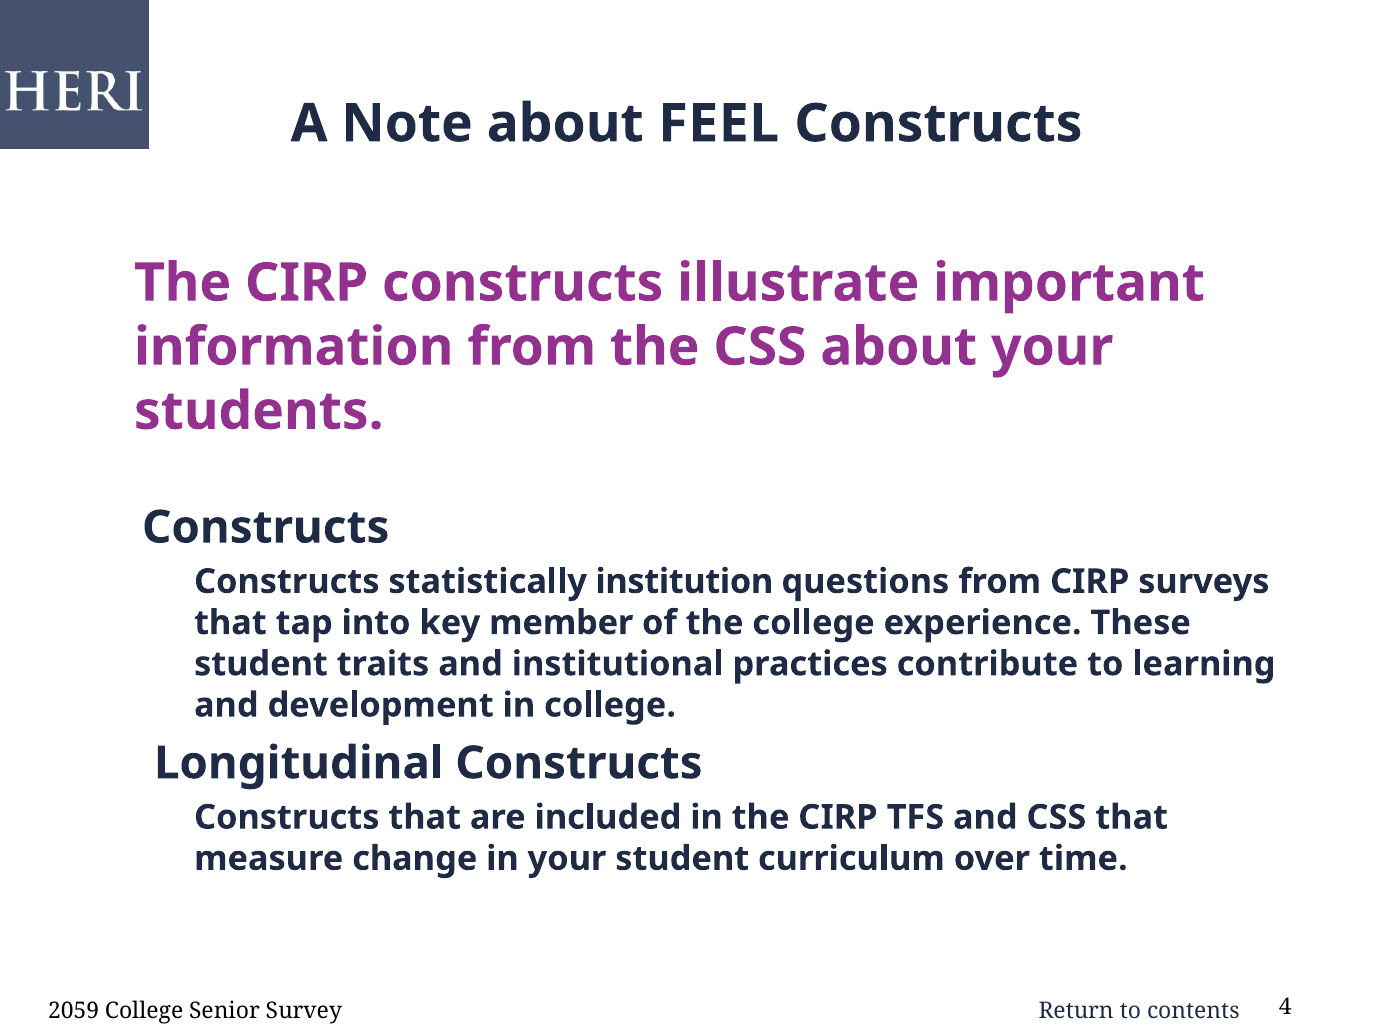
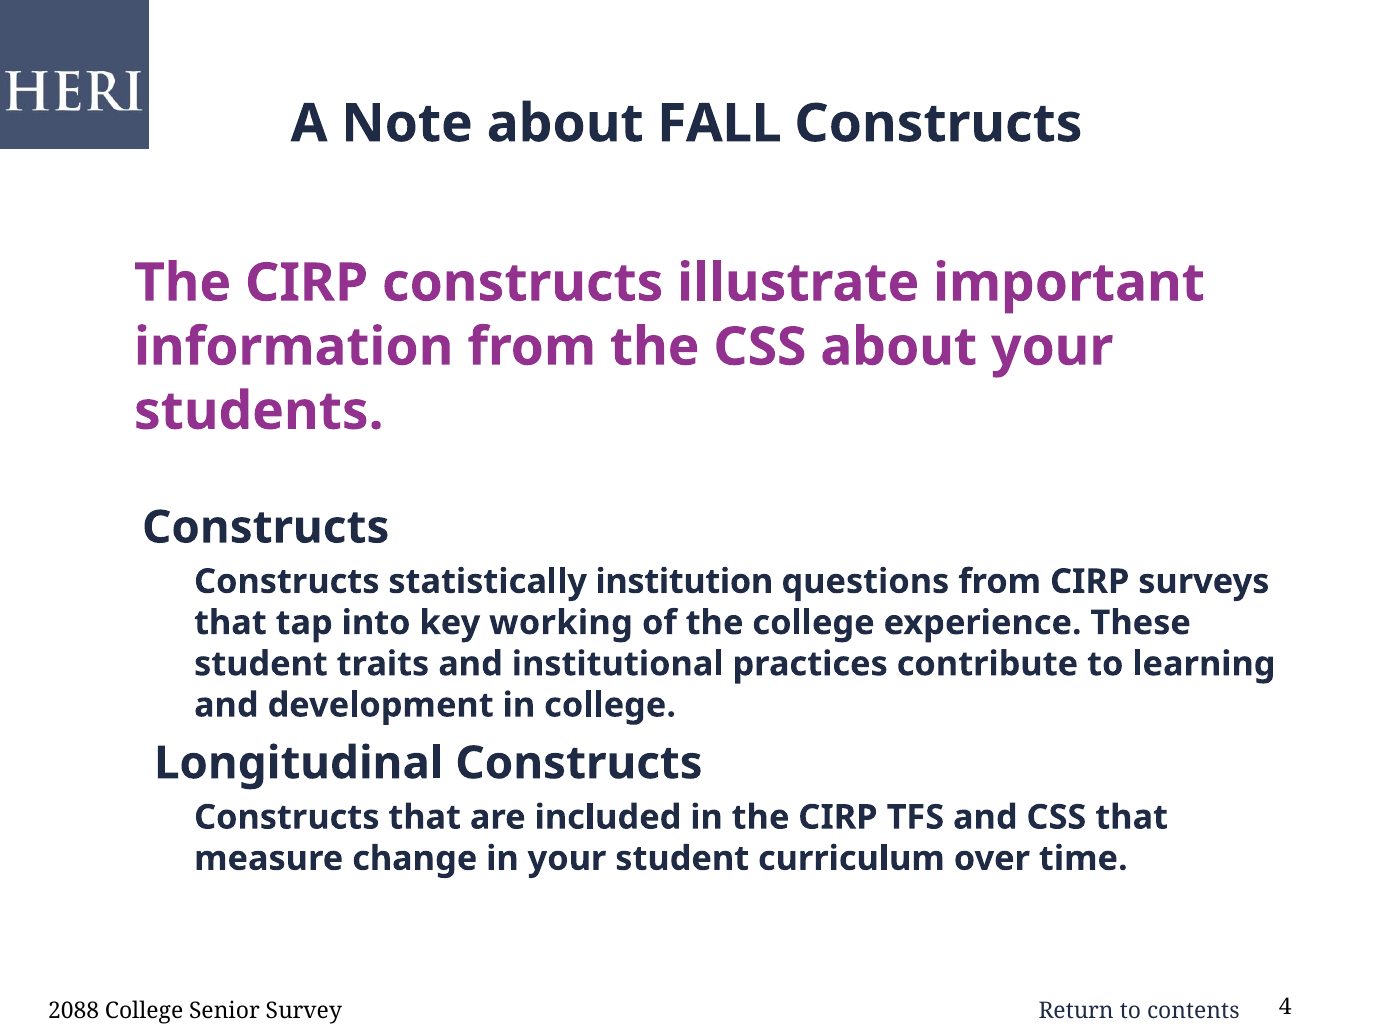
FEEL: FEEL -> FALL (719, 124)
member: member -> working (561, 623)
2059: 2059 -> 2088 (74, 1011)
